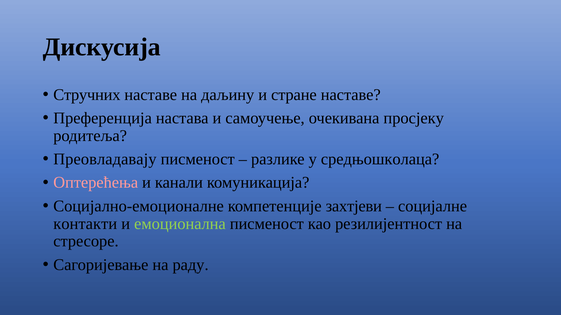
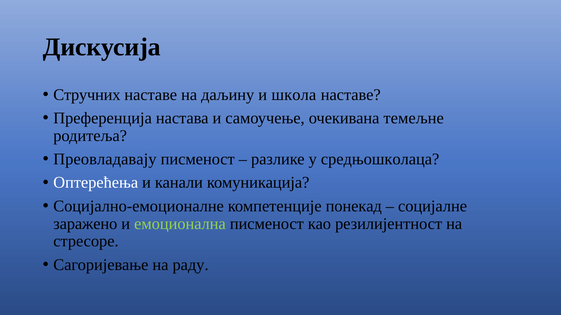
стране: стране -> школа (294, 95)
просјеку: просјеку -> темељне (414, 118)
Оптерећења colour: pink -> white (96, 183)
захтјеви: захтјеви -> понекад (354, 206)
контакти: контакти -> заражено (85, 224)
